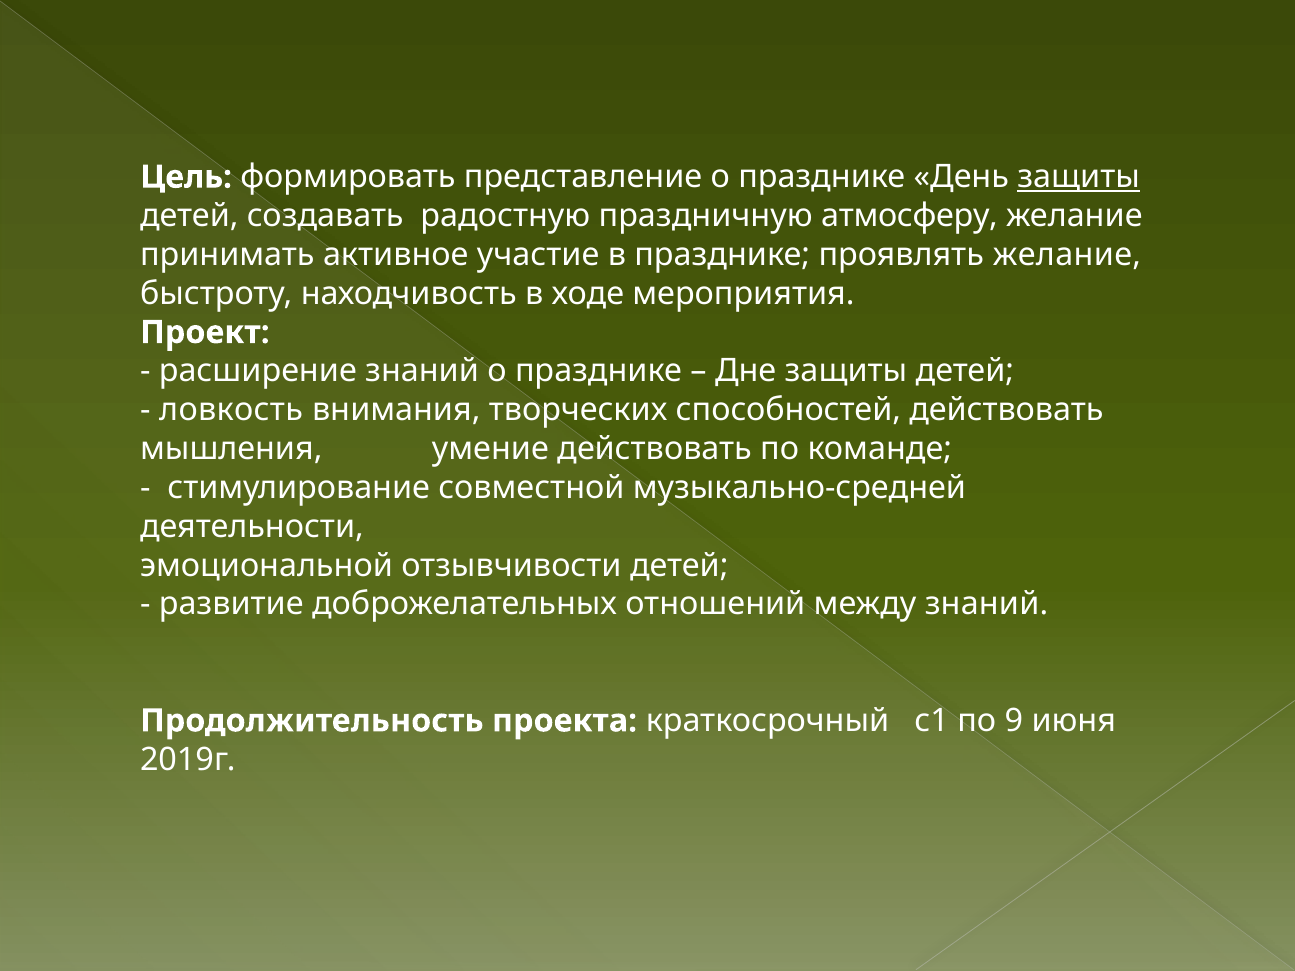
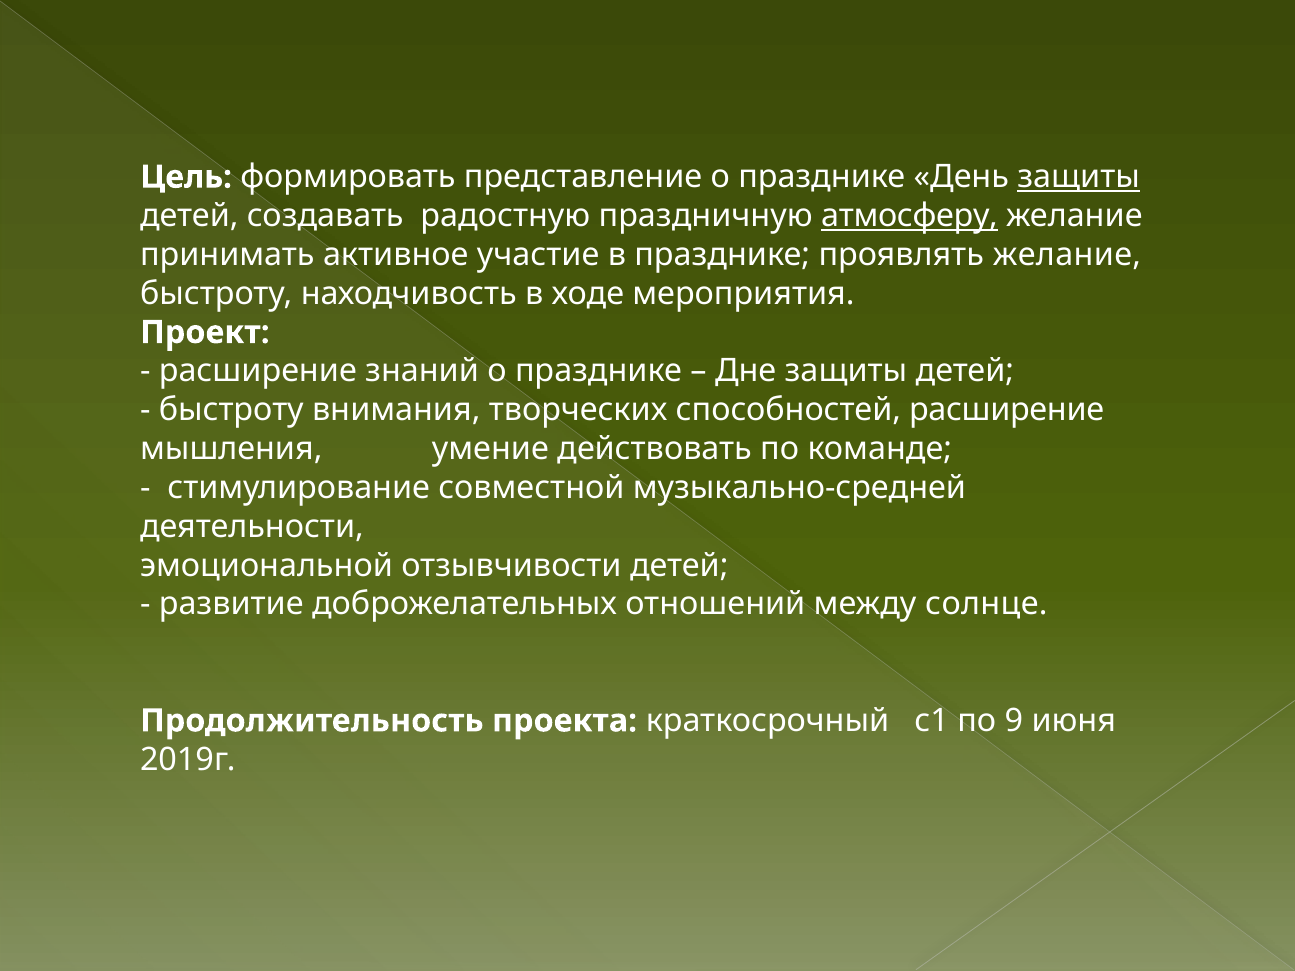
атмосферу underline: none -> present (910, 216)
ловкость: ловкость -> быстроту (231, 410)
способностей действовать: действовать -> расширение (1007, 410)
между знаний: знаний -> солнце (986, 604)
